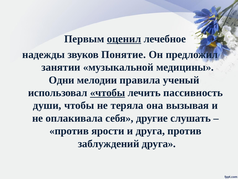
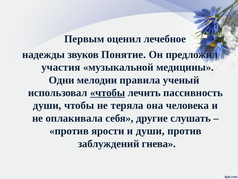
оценил underline: present -> none (124, 39)
занятии: занятии -> участия (61, 67)
вызывая: вызывая -> человека (187, 105)
и друга: друга -> души (150, 131)
заблуждений друга: друга -> гнева (159, 143)
